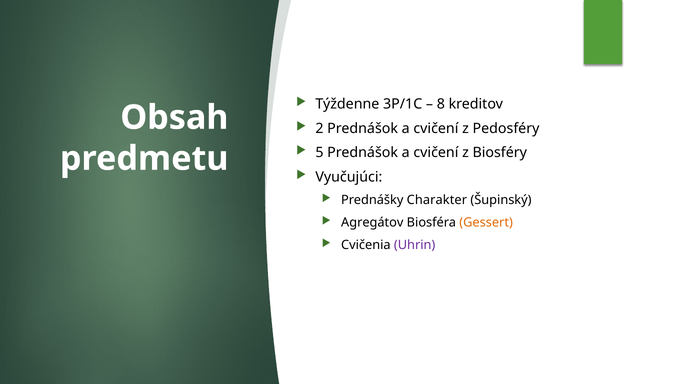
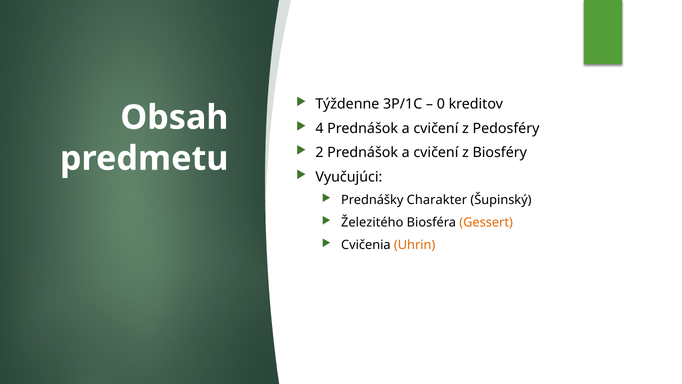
8: 8 -> 0 (441, 104)
2: 2 -> 4 (319, 128)
5: 5 -> 2 (319, 153)
Agregátov: Agregátov -> Železitého (372, 222)
Uhrin colour: purple -> orange (415, 245)
